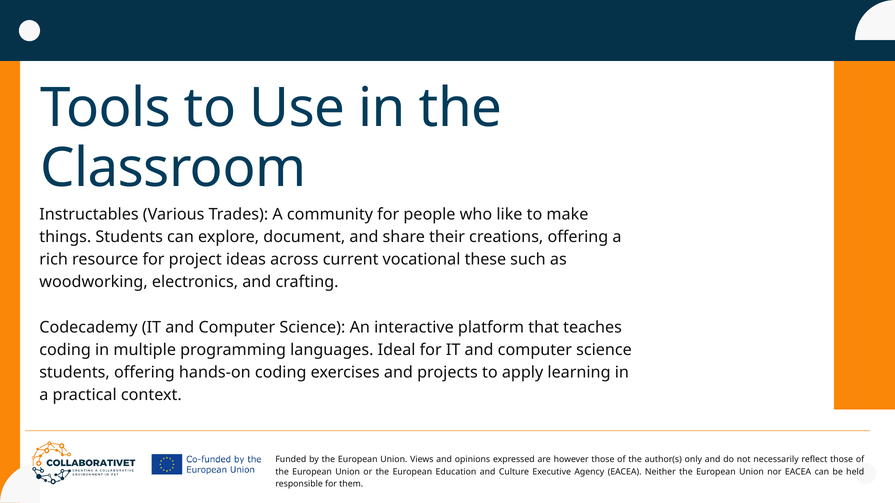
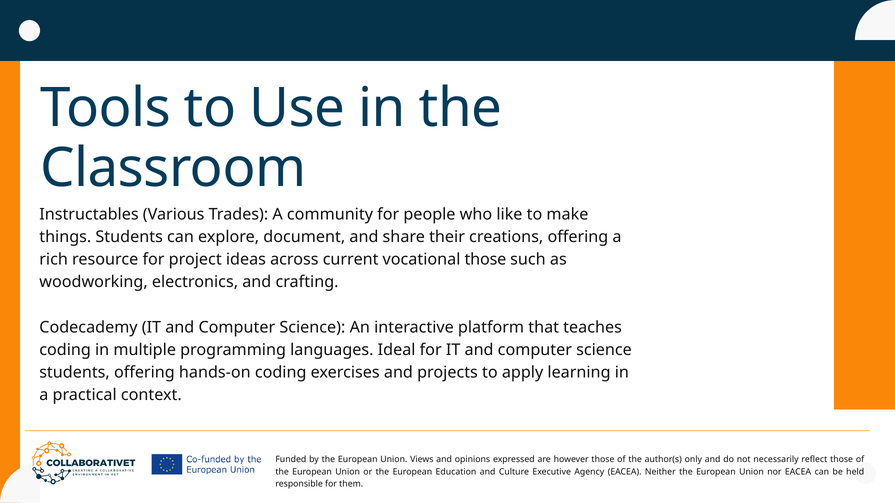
vocational these: these -> those (485, 260)
